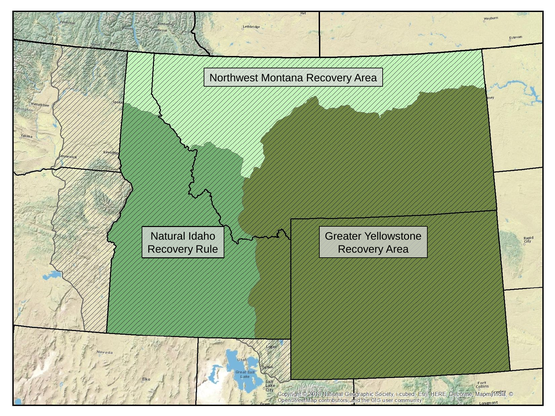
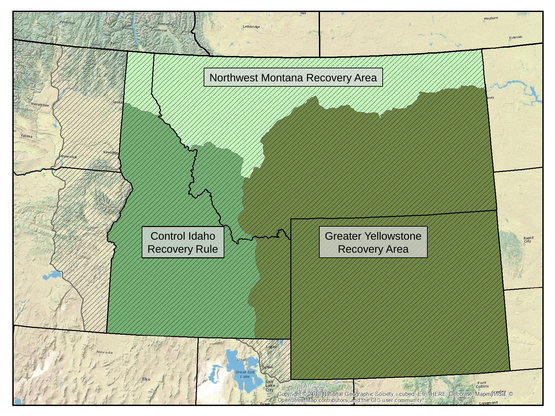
Natural: Natural -> Control (168, 237)
